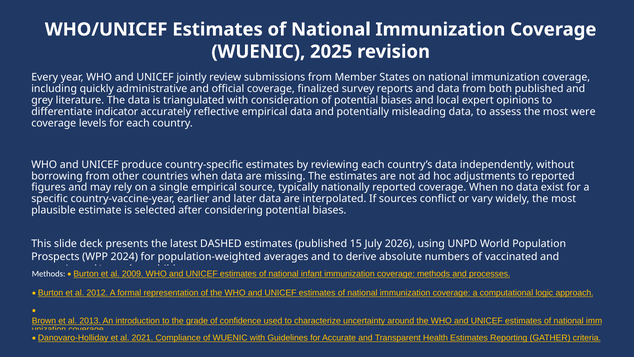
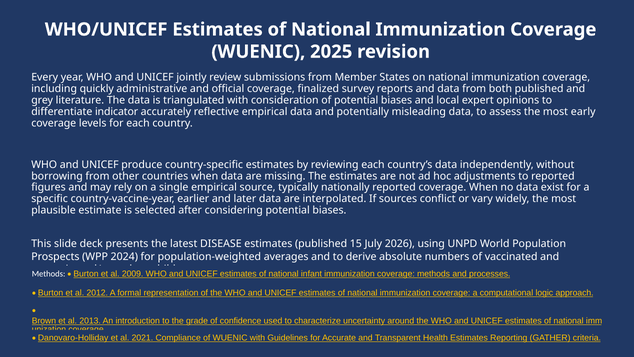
were: were -> early (583, 112)
DASHED: DASHED -> DISEASE (221, 244)
